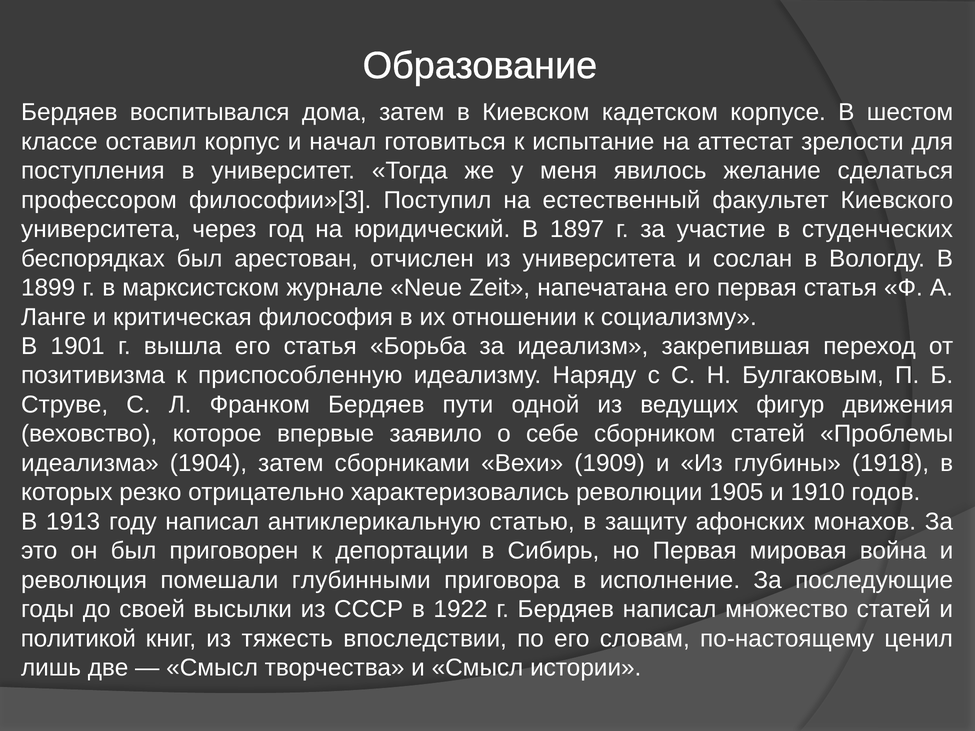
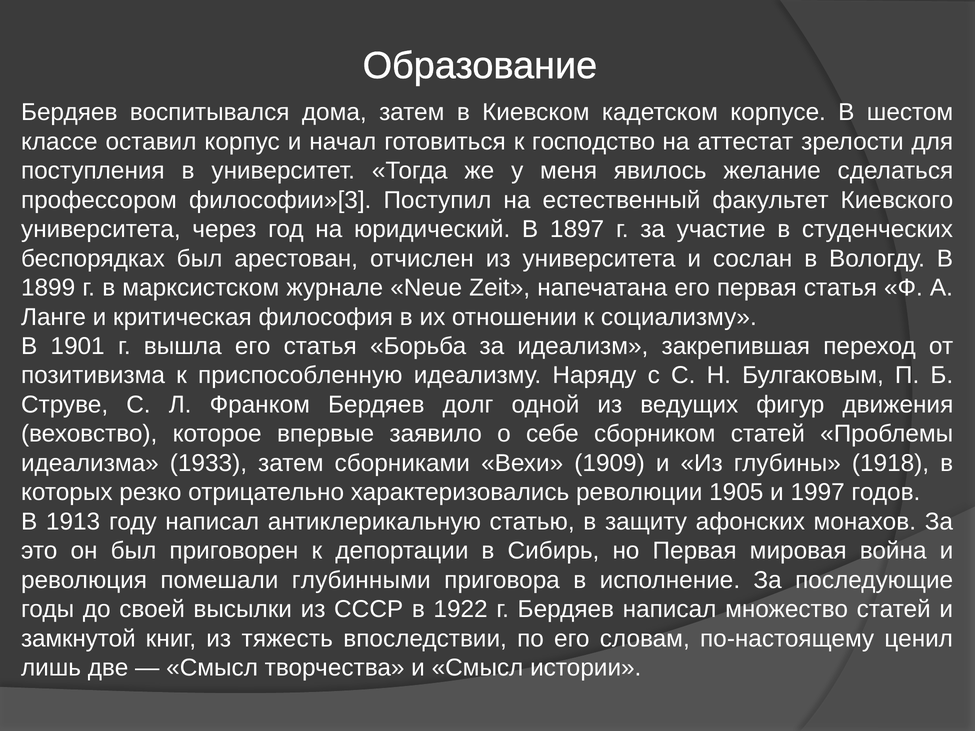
испытание: испытание -> господство (594, 142)
пути: пути -> долг (468, 405)
1904: 1904 -> 1933 (208, 463)
1910: 1910 -> 1997 (818, 493)
политикой: политикой -> замкнутой (78, 639)
